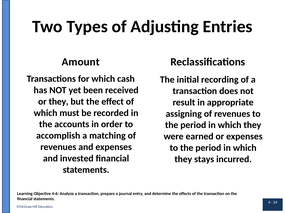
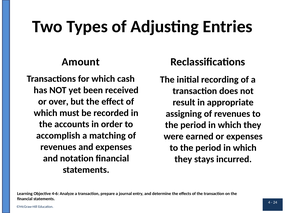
or they: they -> over (59, 102)
invested: invested -> notation (77, 159)
